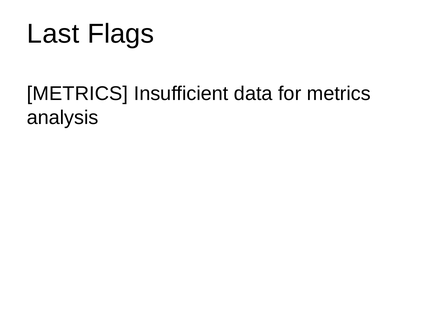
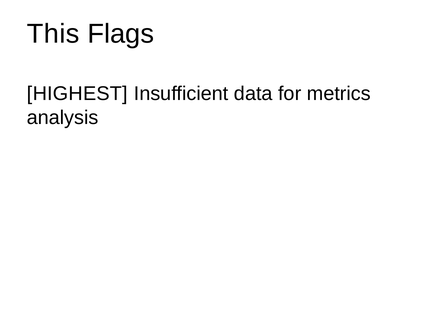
Last: Last -> This (53, 34)
METRICS: METRICS -> HIGHEST (77, 94)
